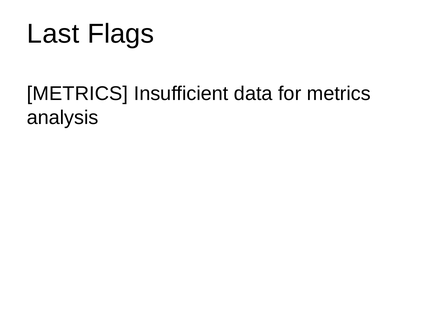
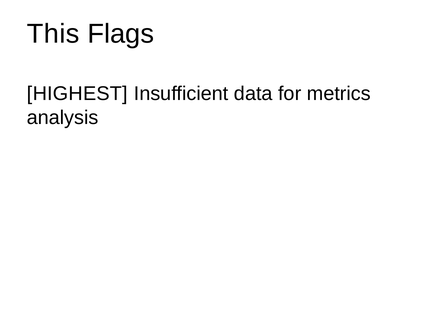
Last: Last -> This (53, 34)
METRICS: METRICS -> HIGHEST (77, 94)
